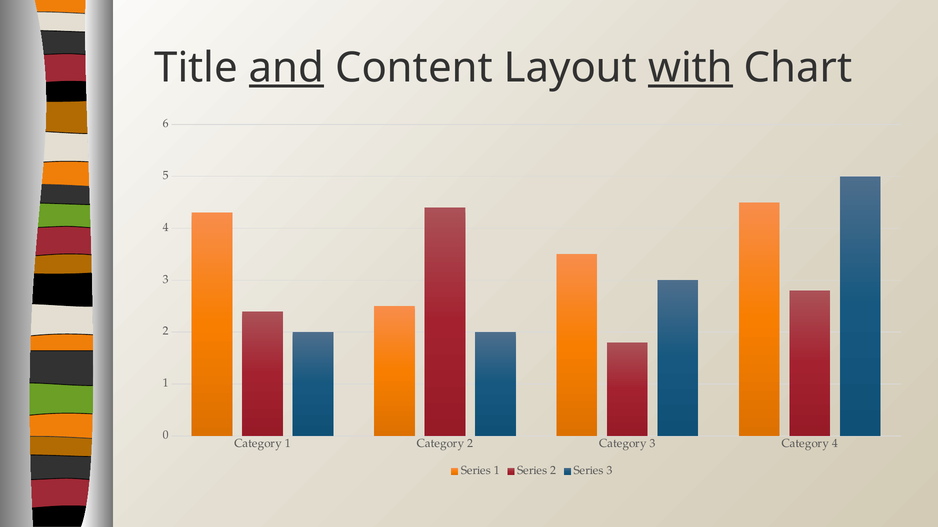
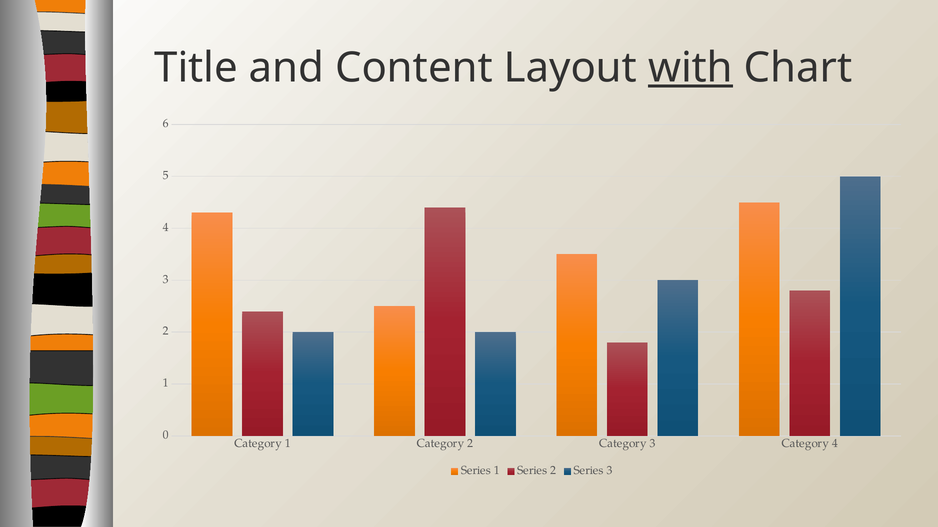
and underline: present -> none (287, 68)
